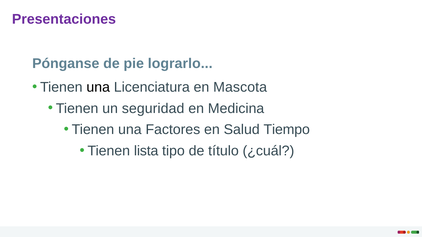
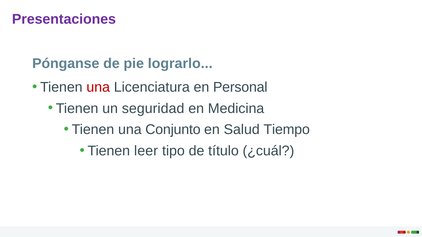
una colour: black -> red (98, 87)
Mascota: Mascota -> Personal (240, 87)
Factores: Factores -> Conjunto (173, 130)
lista: lista -> leer (146, 151)
